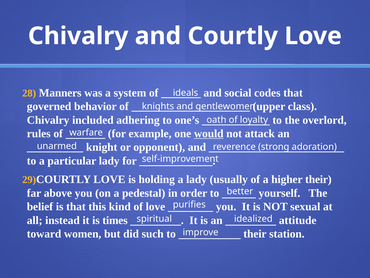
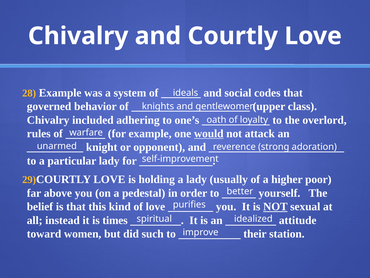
Manners: Manners -> Example (60, 93)
higher their: their -> poor (318, 179)
NOT underline: none -> present (275, 206)
